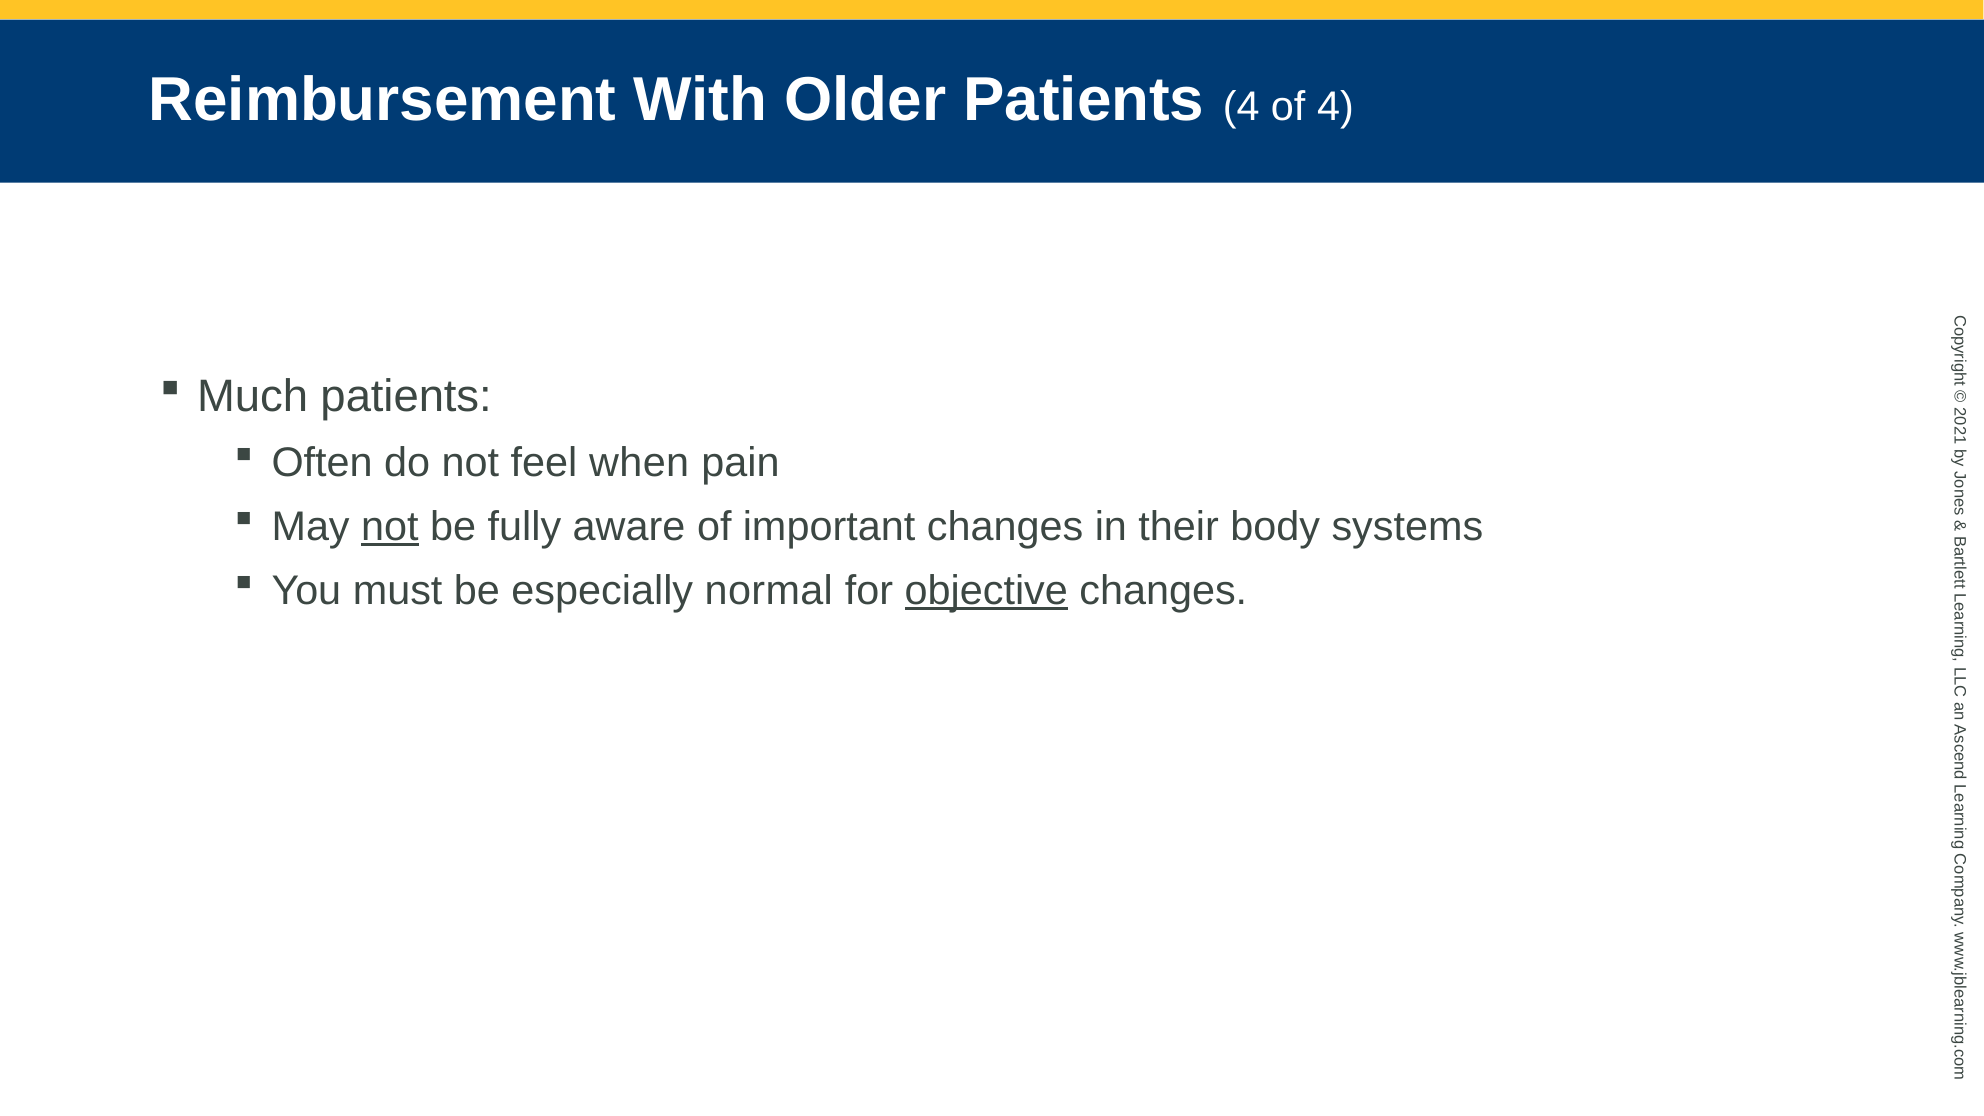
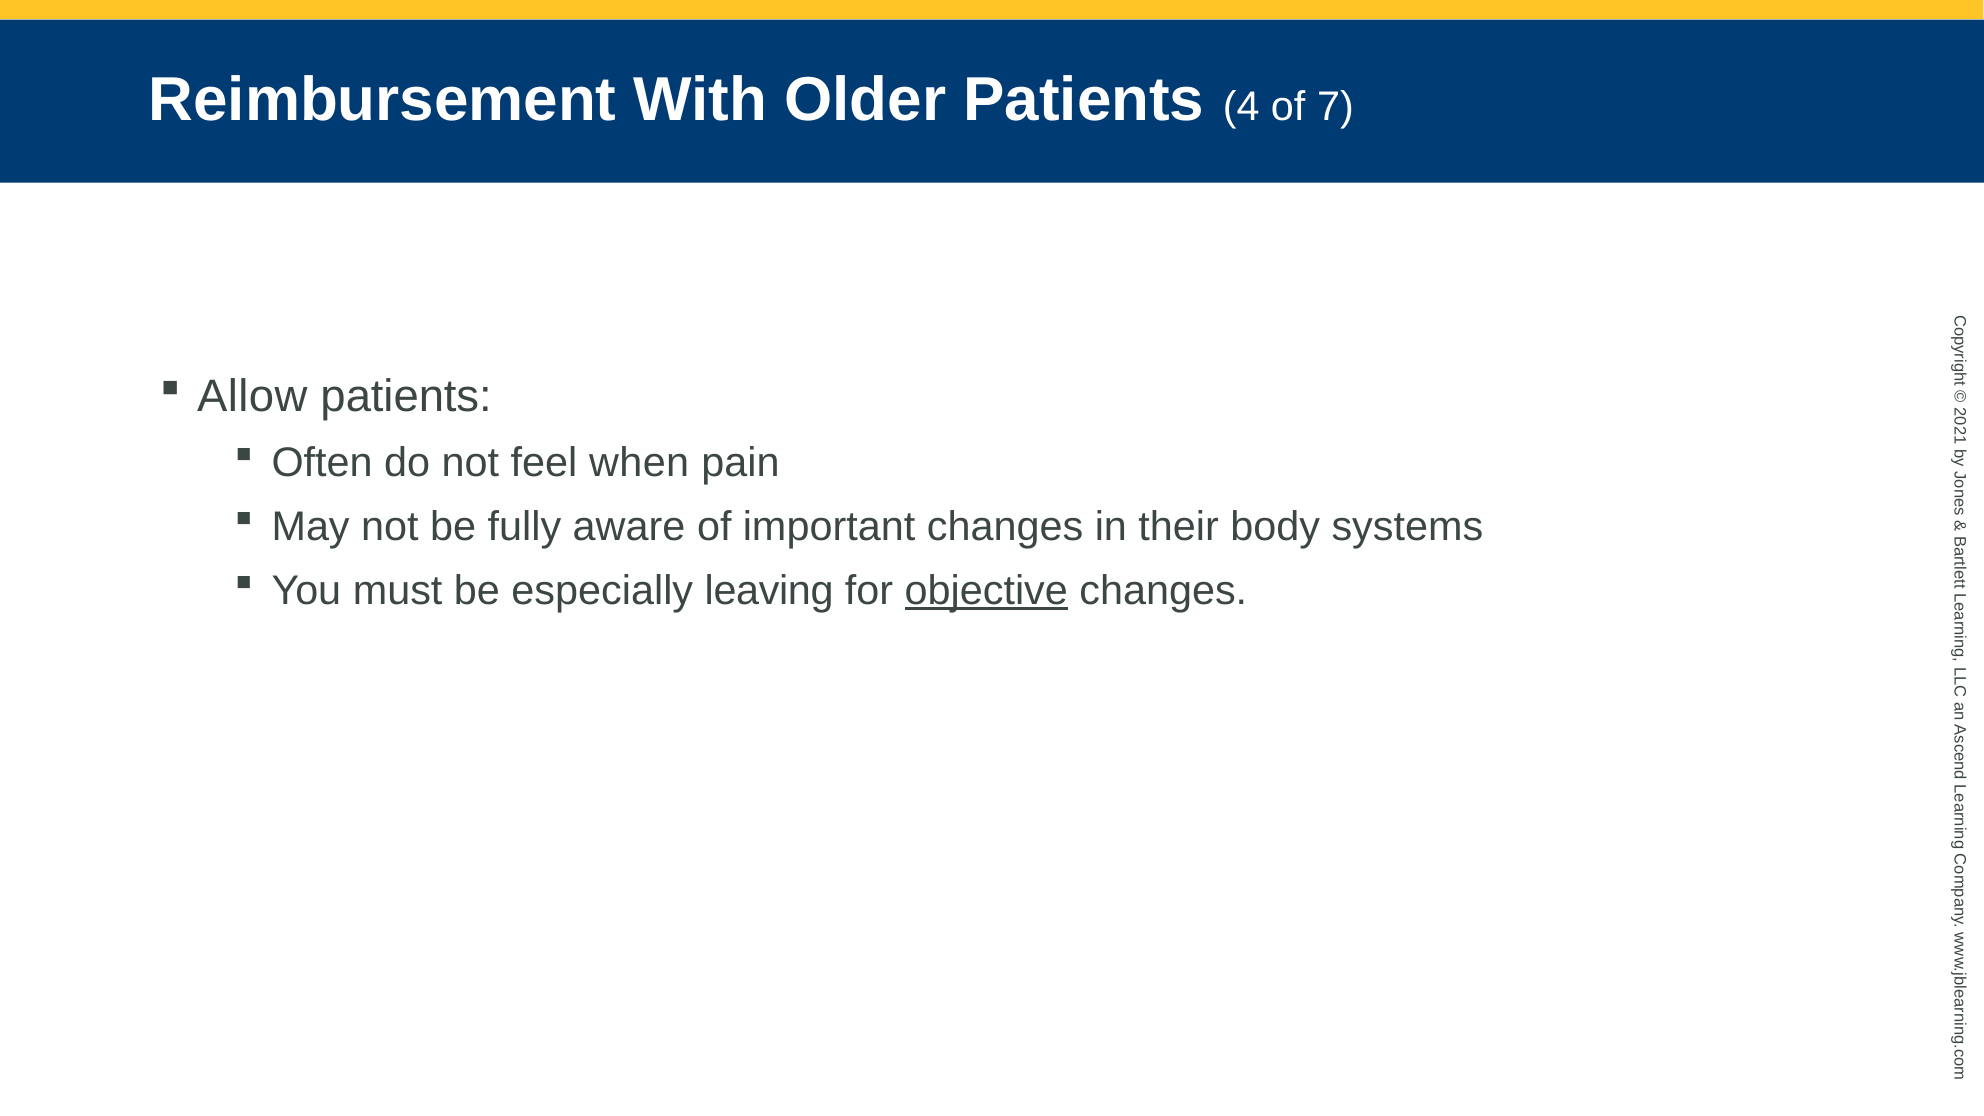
of 4: 4 -> 7 (1335, 107)
Much: Much -> Allow (252, 396)
not underline: present -> none (390, 527)
normal: normal -> leaving (769, 591)
